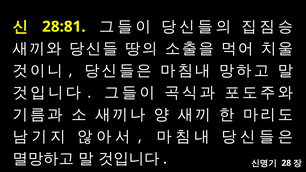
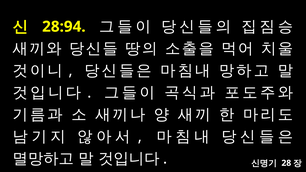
28:81: 28:81 -> 28:94 (64, 27)
